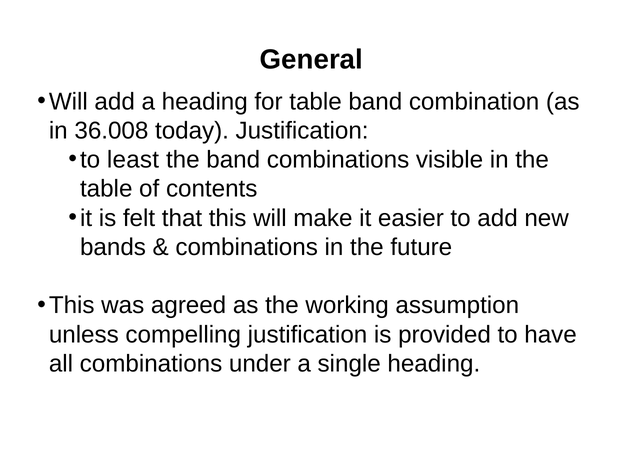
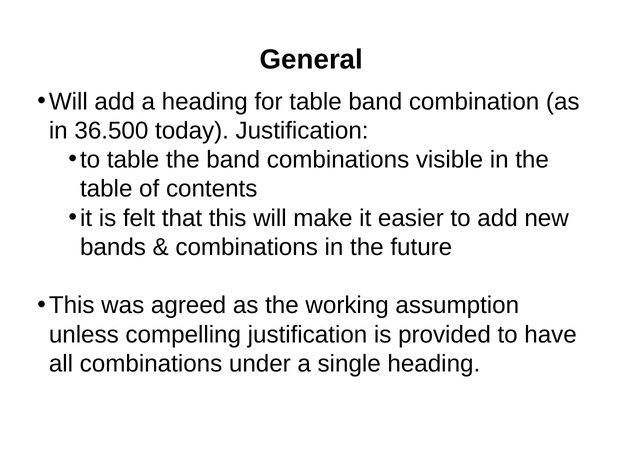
36.008: 36.008 -> 36.500 (111, 130)
to least: least -> table (133, 160)
